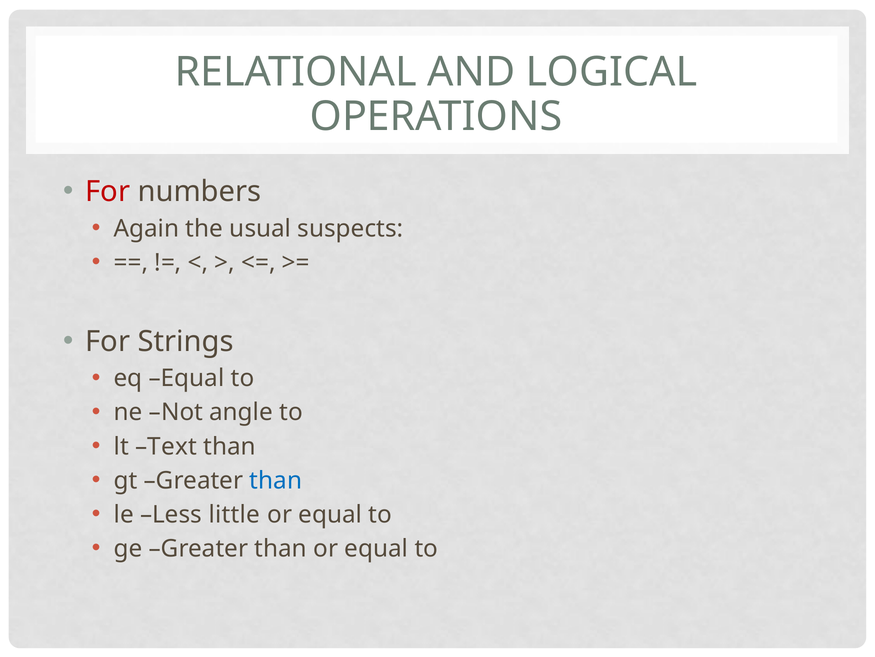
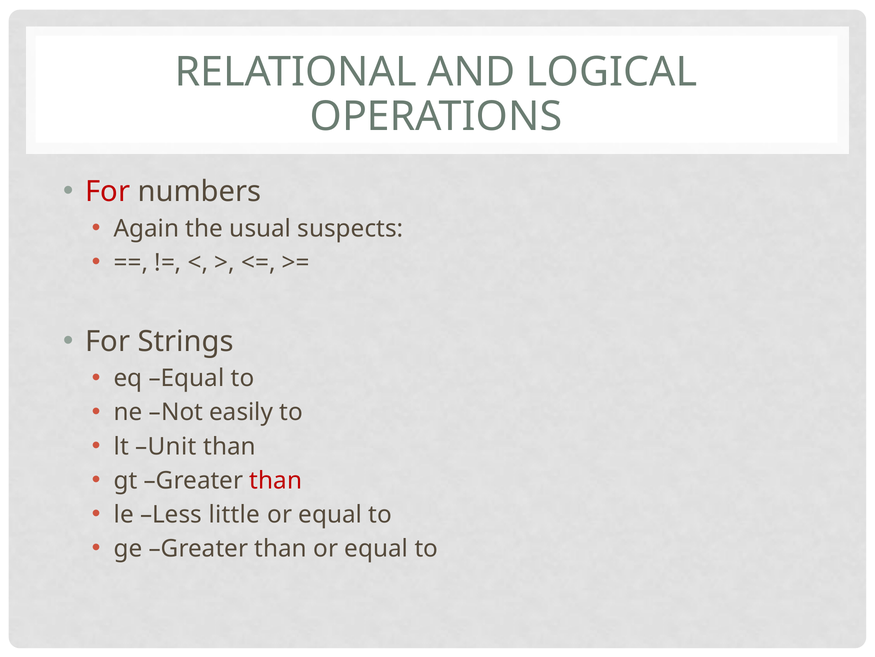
angle: angle -> easily (241, 412)
Text: Text -> Unit (166, 446)
than colour: blue -> red (276, 480)
